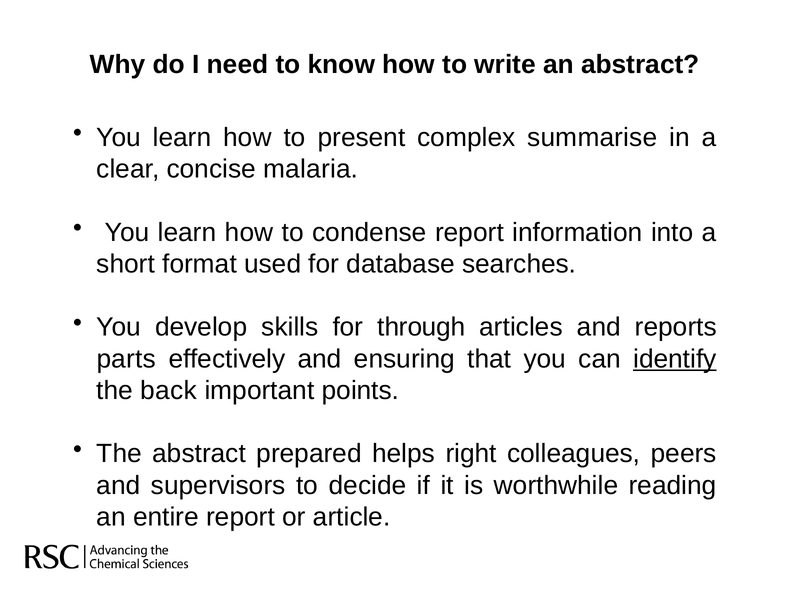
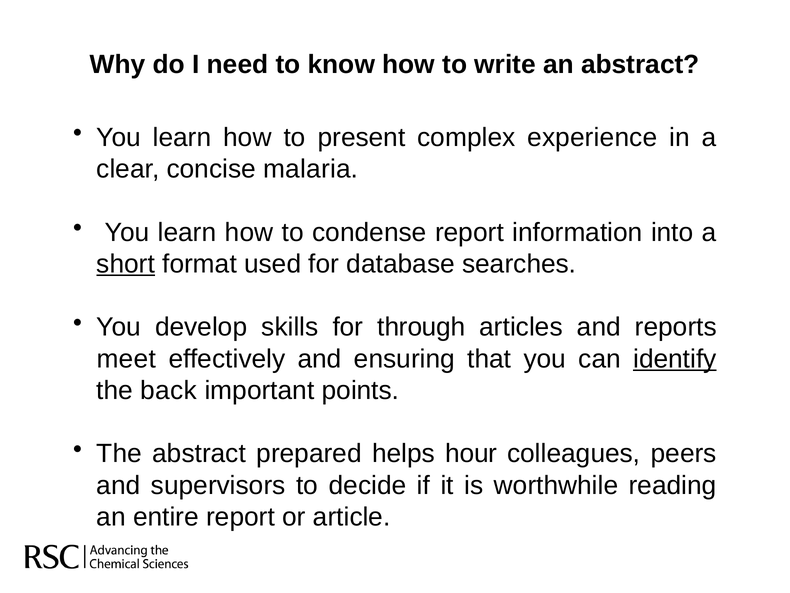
summarise: summarise -> experience (592, 137)
short underline: none -> present (126, 264)
parts: parts -> meet (126, 359)
right: right -> hour (471, 453)
